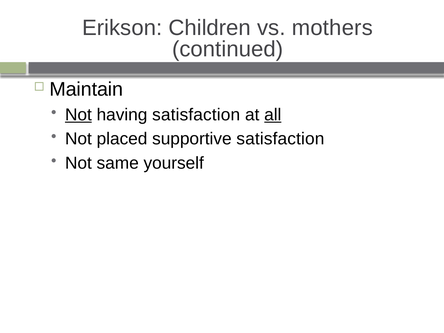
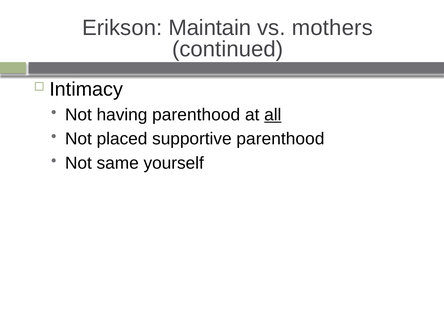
Children: Children -> Maintain (210, 28)
Maintain: Maintain -> Intimacy (86, 89)
Not underline: present -> none (78, 115)
having satisfaction: satisfaction -> parenthood (196, 115)
supportive satisfaction: satisfaction -> parenthood (280, 139)
